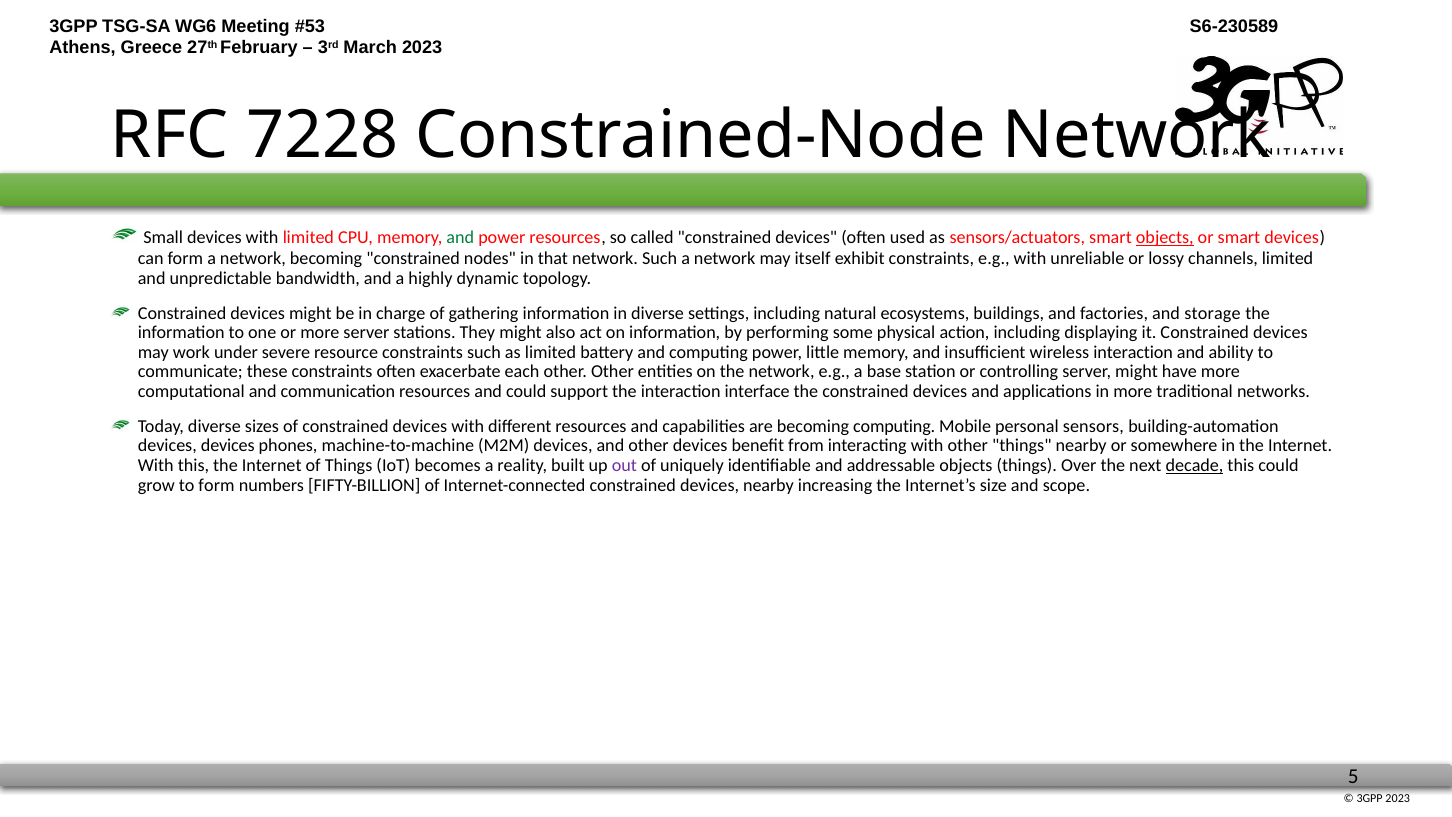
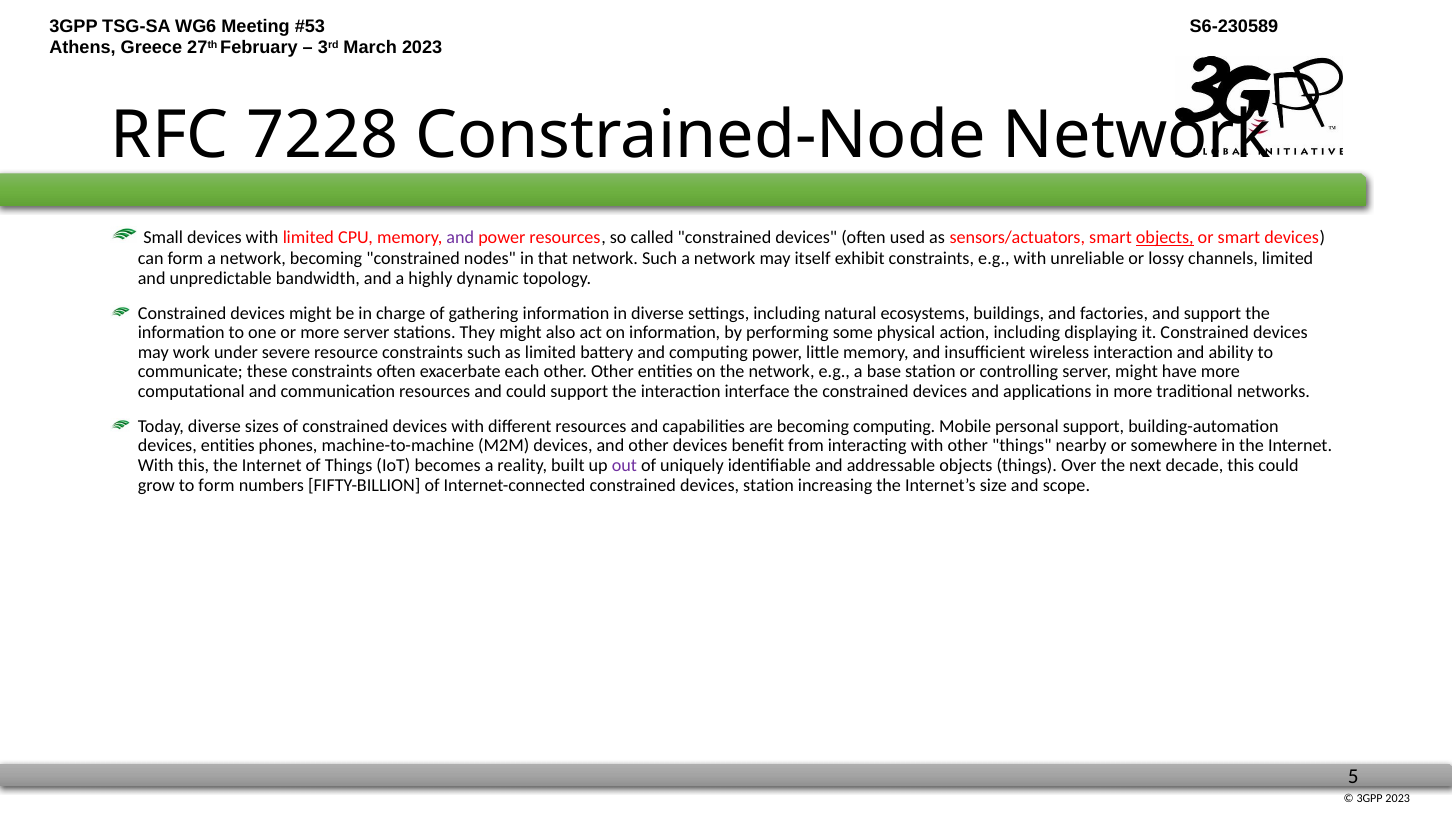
and colour: green -> purple (460, 238)
and storage: storage -> support (1213, 313)
personal sensors: sensors -> support (1094, 426)
devices devices: devices -> entities (228, 446)
decade underline: present -> none (1195, 465)
devices nearby: nearby -> station (768, 485)
